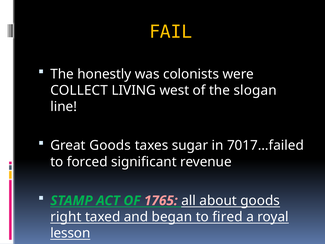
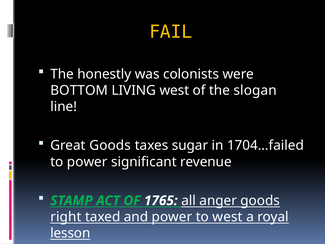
COLLECT: COLLECT -> BOTTOM (79, 90)
7017…failed: 7017…failed -> 1704…failed (265, 145)
to forced: forced -> power (87, 162)
1765 colour: pink -> white (161, 200)
about: about -> anger (218, 200)
and began: began -> power (172, 217)
to fired: fired -> west (228, 217)
